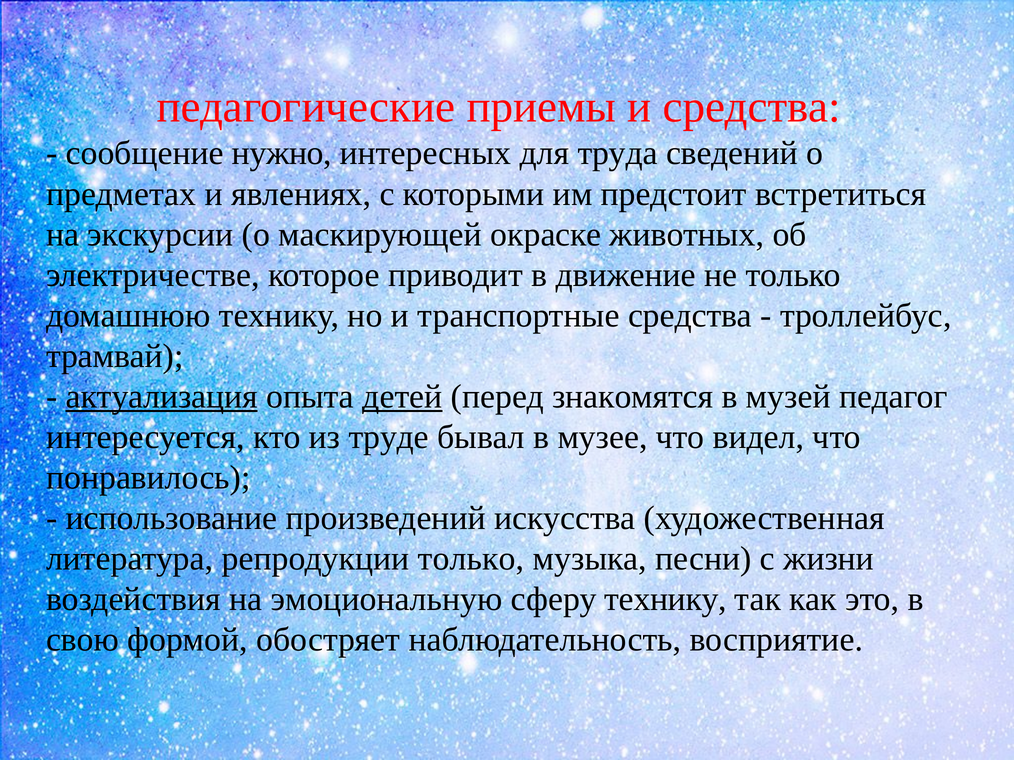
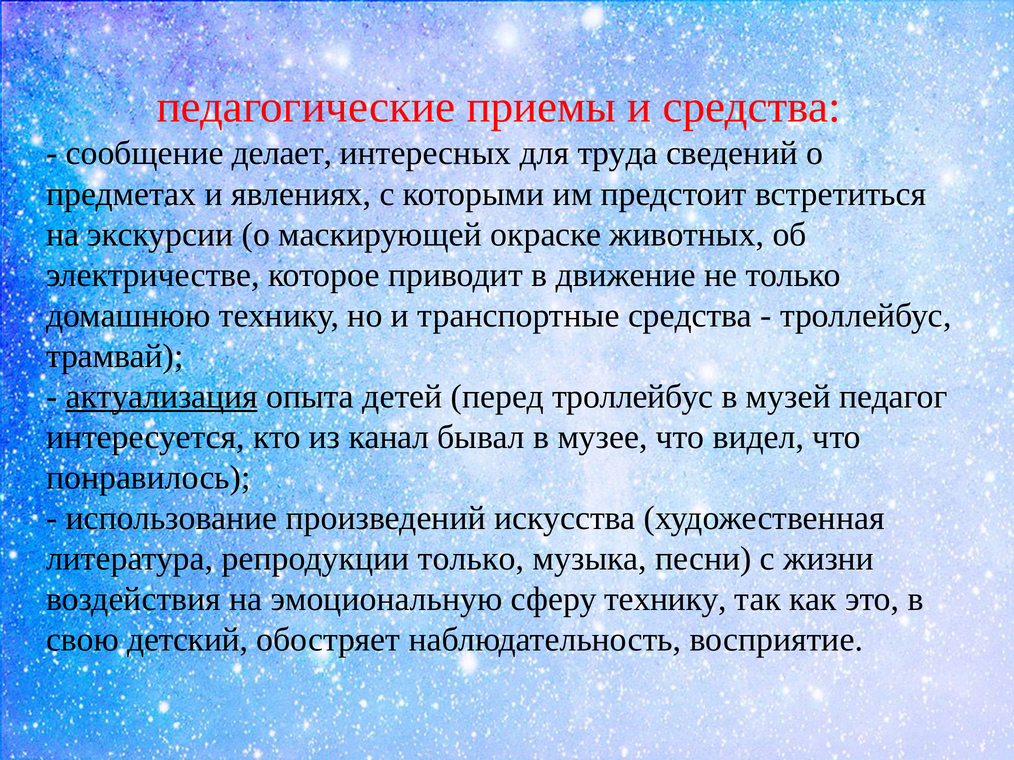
нужно: нужно -> делает (282, 153)
детей underline: present -> none (402, 397)
перед знакомятся: знакомятся -> троллейбус (633, 397)
труде: труде -> канал (389, 437)
формой: формой -> детский (188, 640)
